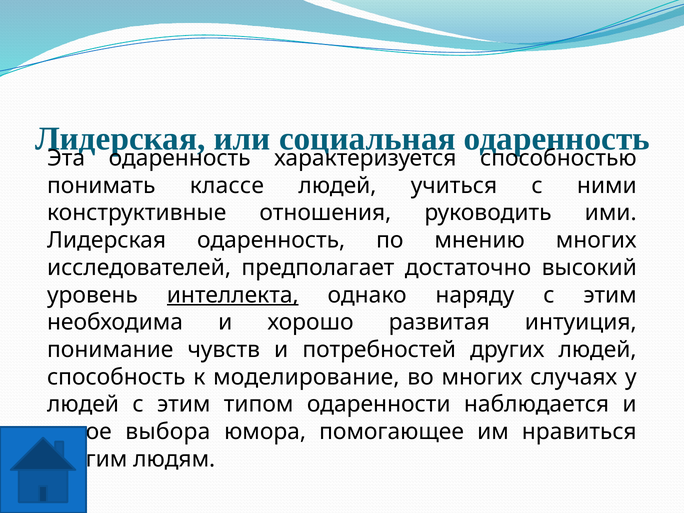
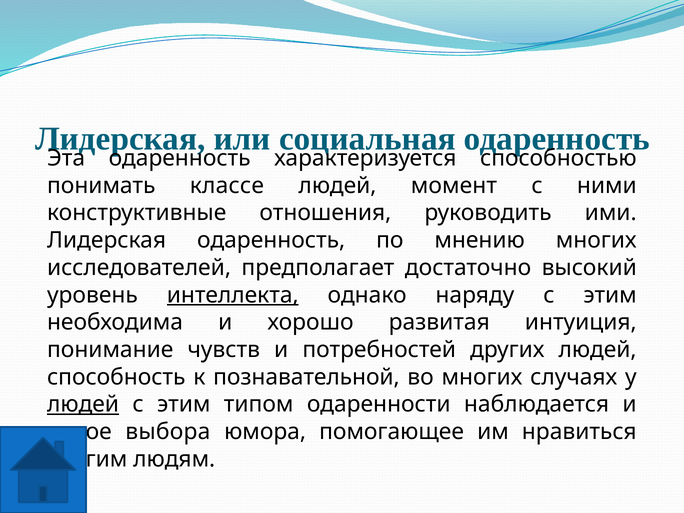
учиться: учиться -> момент (454, 186)
моделирование: моделирование -> познавательной (306, 377)
людей underline: none -> present (83, 404)
